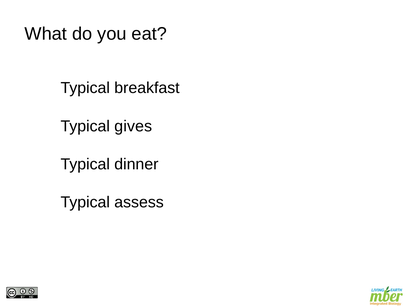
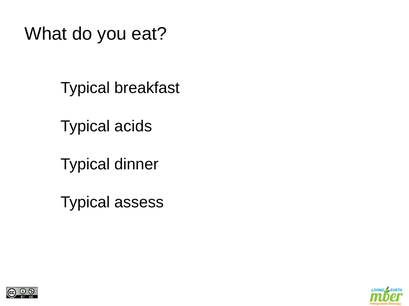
gives: gives -> acids (133, 126)
